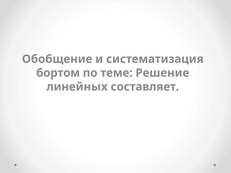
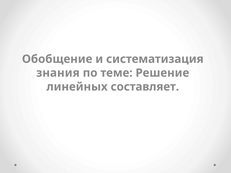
бортом: бортом -> знания (58, 73)
